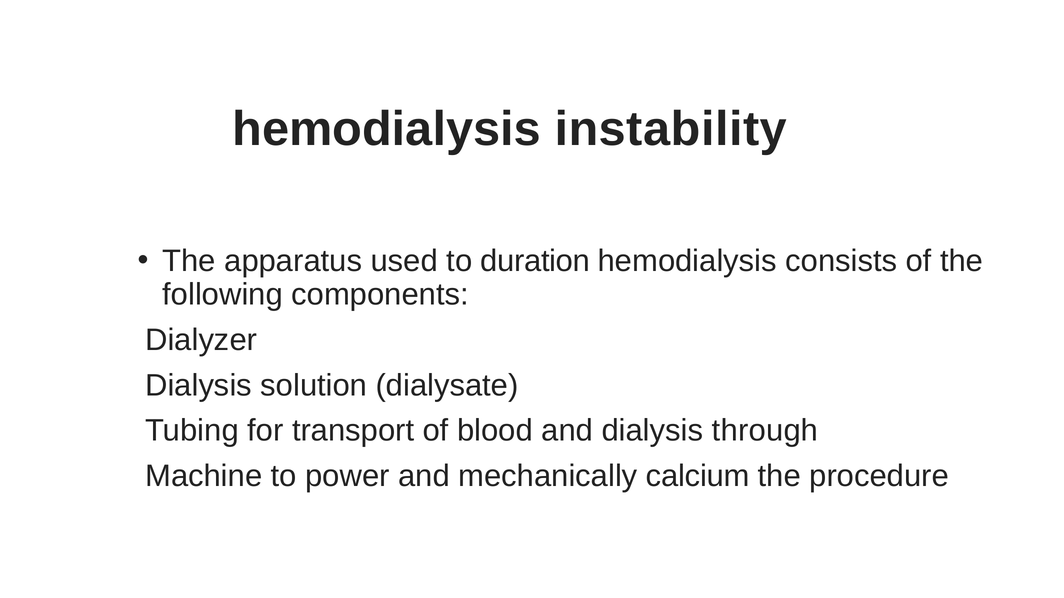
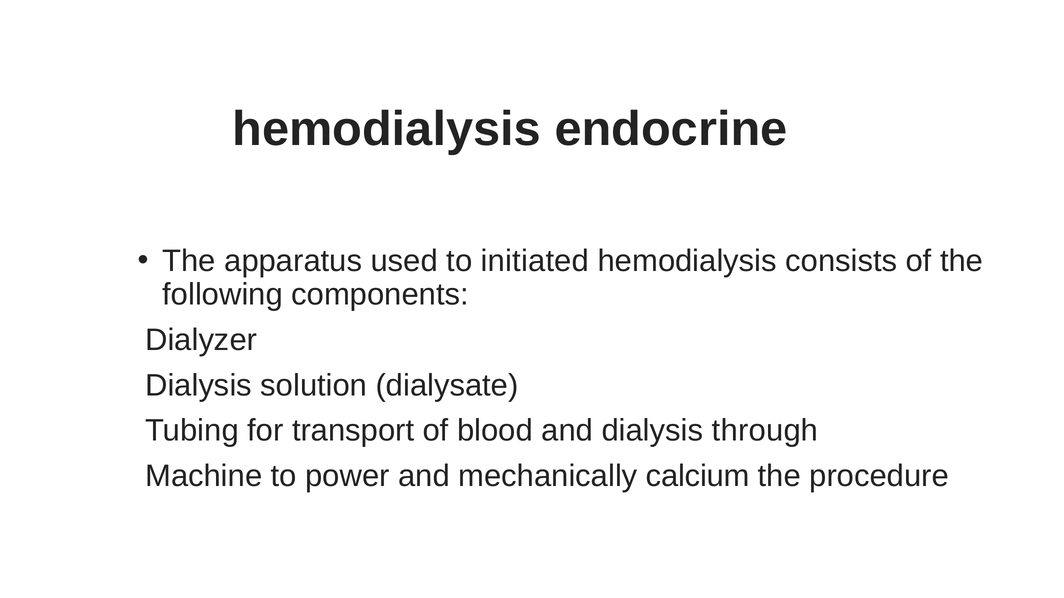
instability: instability -> endocrine (671, 129)
duration: duration -> initiated (535, 261)
